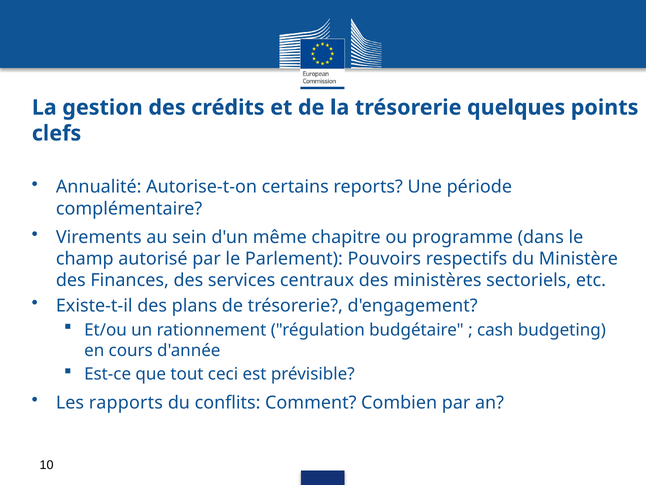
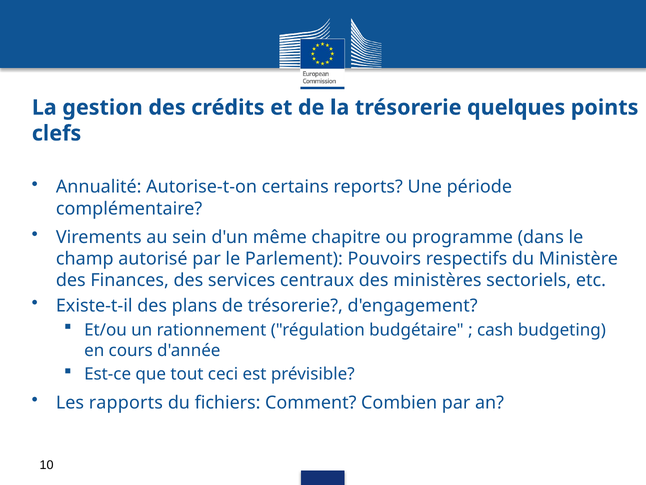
conflits: conflits -> fichiers (228, 402)
